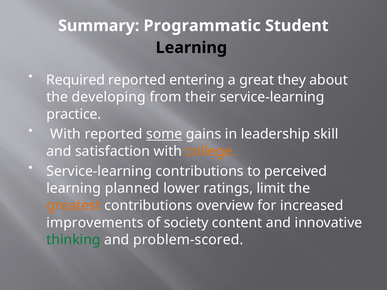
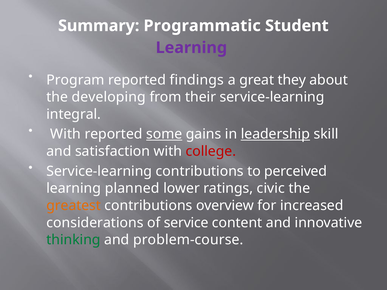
Learning colour: black -> purple (191, 48)
Required: Required -> Program (75, 80)
entering: entering -> findings (197, 80)
practice: practice -> integral (74, 114)
leadership underline: none -> present (275, 134)
college colour: orange -> red (211, 151)
limit: limit -> civic (271, 189)
improvements: improvements -> considerations (95, 223)
society: society -> service (186, 223)
problem-scored: problem-scored -> problem-course (188, 240)
